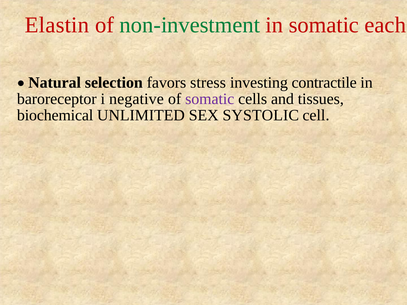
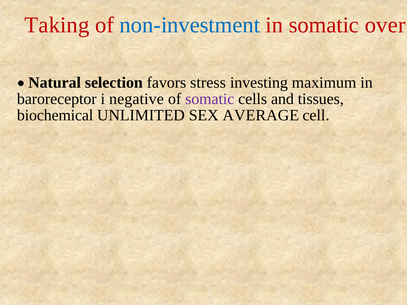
Elastin: Elastin -> Taking (57, 25)
non-investment colour: green -> blue (190, 25)
each: each -> over (385, 25)
contractile: contractile -> maximum (324, 83)
SYSTOLIC: SYSTOLIC -> AVERAGE (261, 115)
